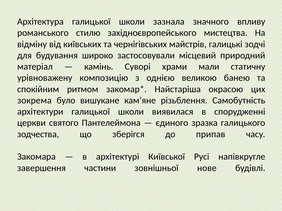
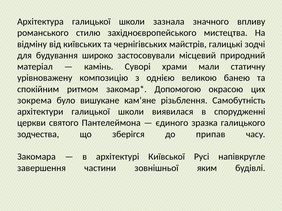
Найстаріша: Найстаріша -> Допомогою (178, 89)
нове: нове -> яким (207, 168)
